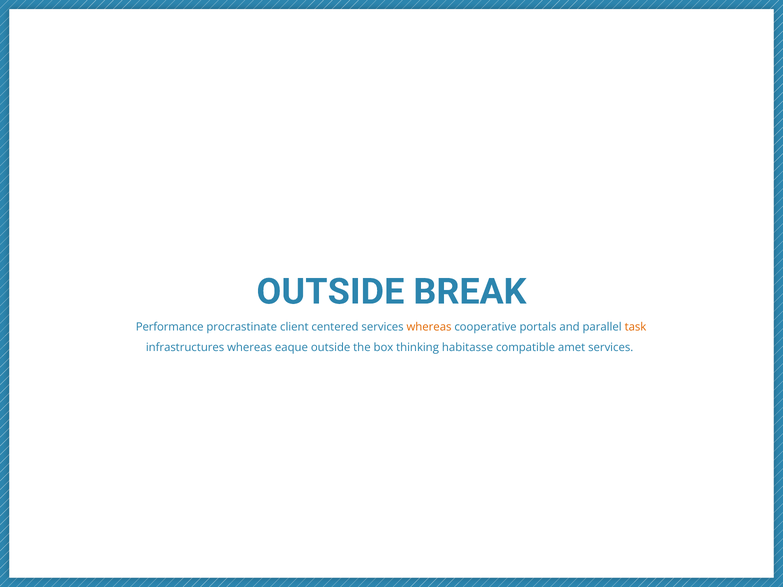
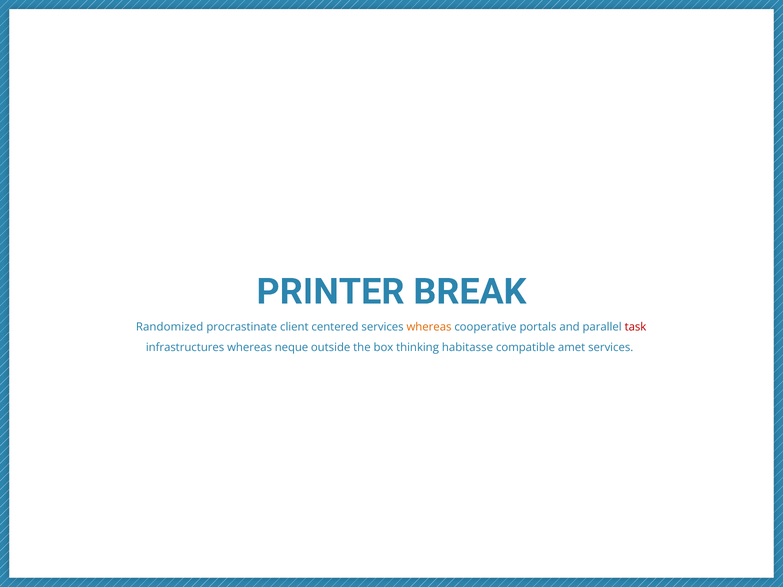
OUTSIDE: OUTSIDE -> PRINTER (330, 292)
Performance: Performance -> Randomized (170, 327)
task colour: orange -> red (635, 327)
eaque: eaque -> neque (292, 348)
